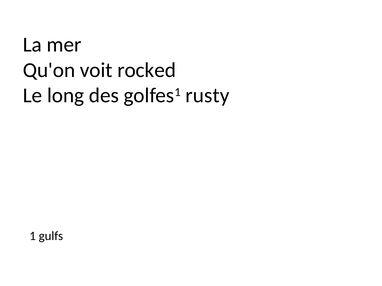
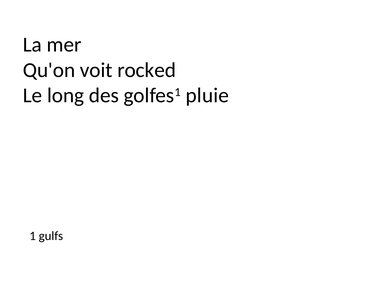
rusty: rusty -> pluie (207, 96)
